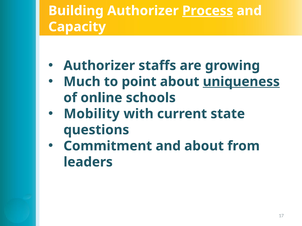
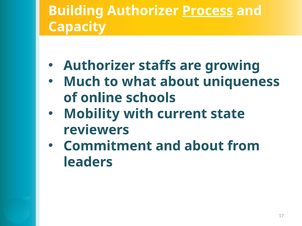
point: point -> what (139, 82)
uniqueness underline: present -> none (241, 82)
questions: questions -> reviewers (96, 130)
